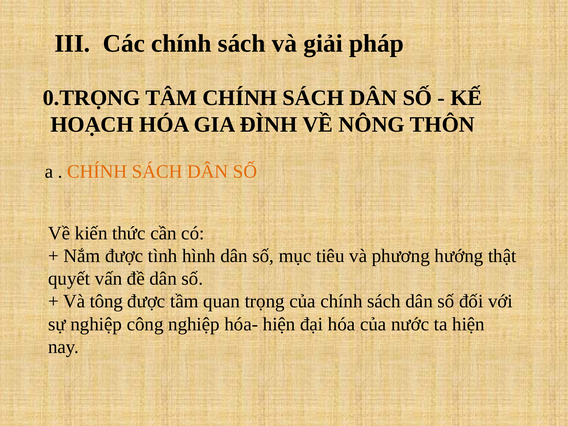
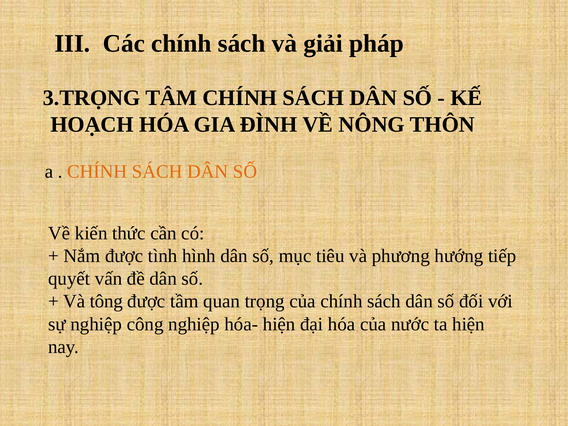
0.TRỌNG: 0.TRỌNG -> 3.TRỌNG (92, 98)
thật: thật -> tiếp (502, 256)
